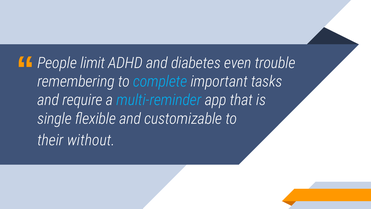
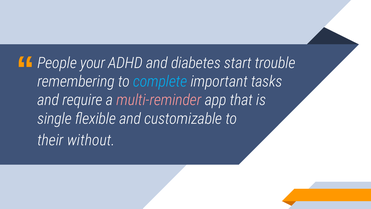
limit: limit -> your (93, 63)
even: even -> start (238, 63)
multi-reminder colour: light blue -> pink (159, 100)
